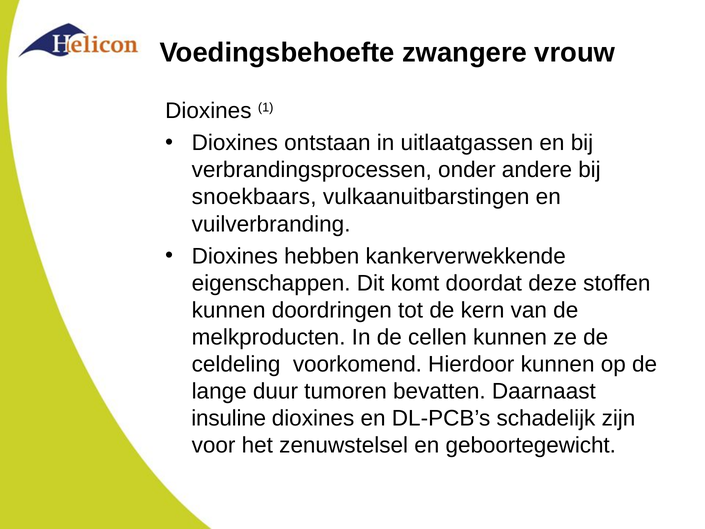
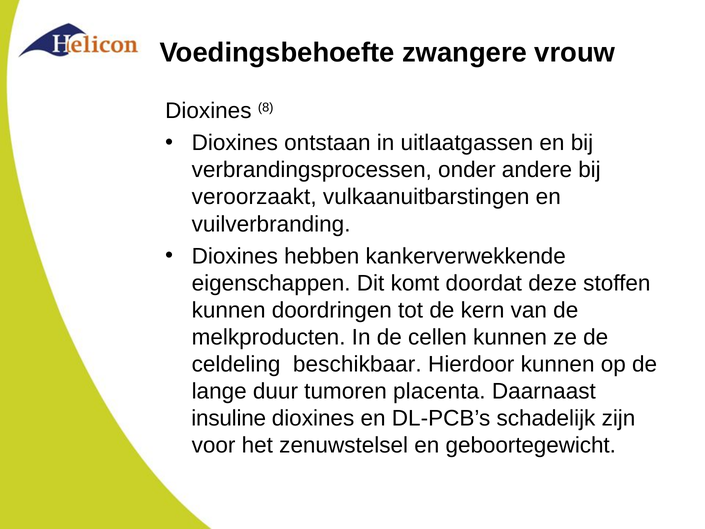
1: 1 -> 8 (266, 108)
snoekbaars: snoekbaars -> veroorzaakt (254, 197)
voorkomend: voorkomend -> beschikbaar (357, 364)
bevatten: bevatten -> placenta (439, 391)
